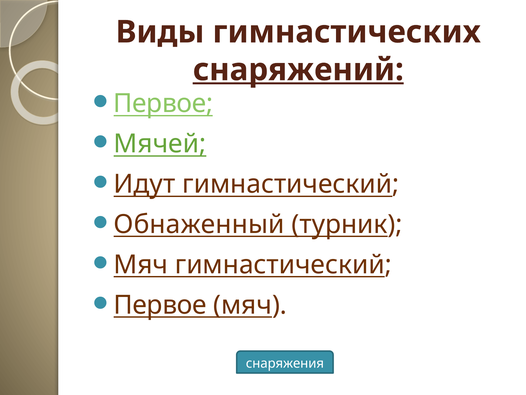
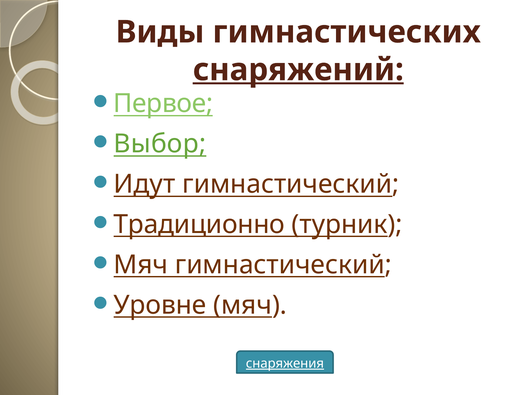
Мячей: Мячей -> Выбор (160, 144)
Обнаженный: Обнаженный -> Традиционно (199, 224)
Первое: Первое -> Уровне (160, 305)
снаряжения underline: none -> present (285, 363)
